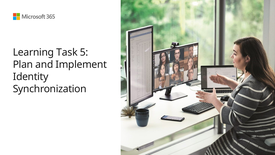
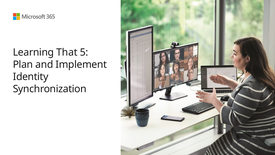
Task: Task -> That (67, 52)
